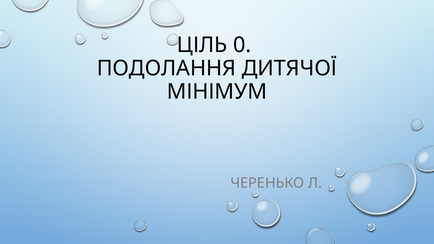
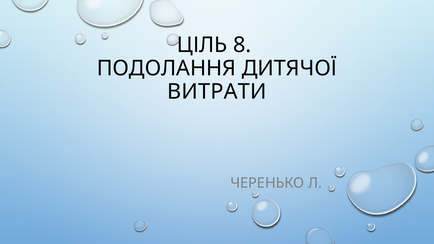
0: 0 -> 8 (242, 45)
МІНІМУМ: МІНІМУМ -> ВИТРАТИ (217, 92)
